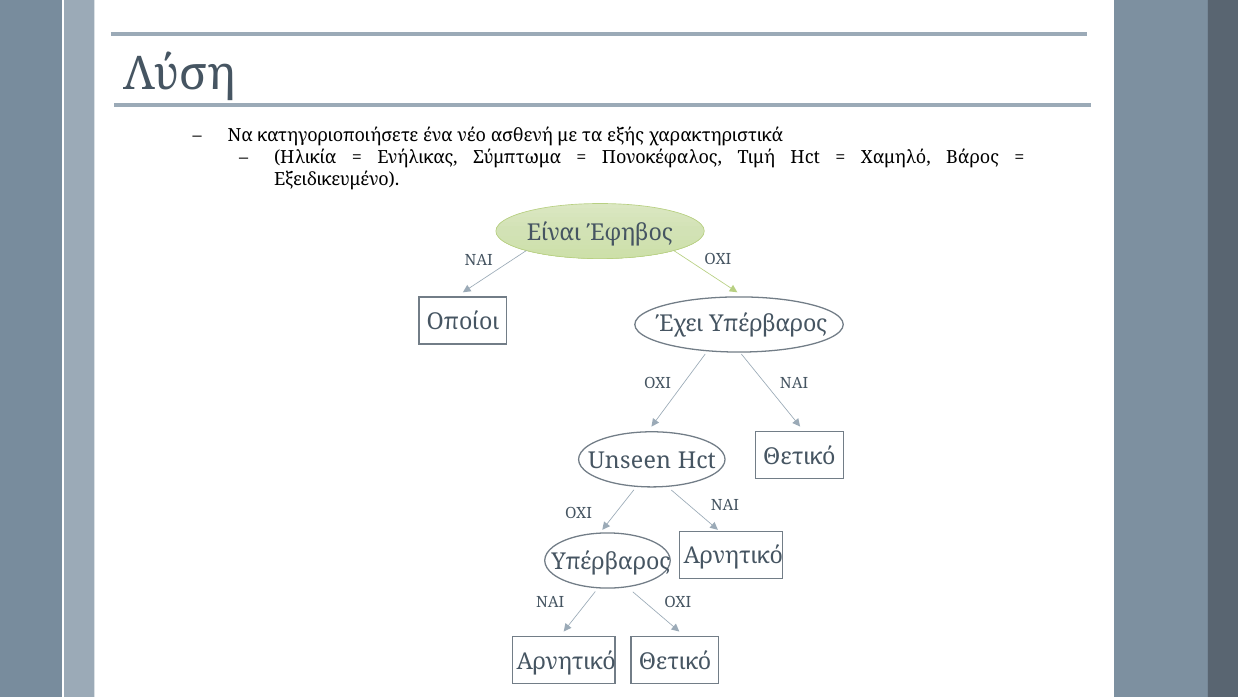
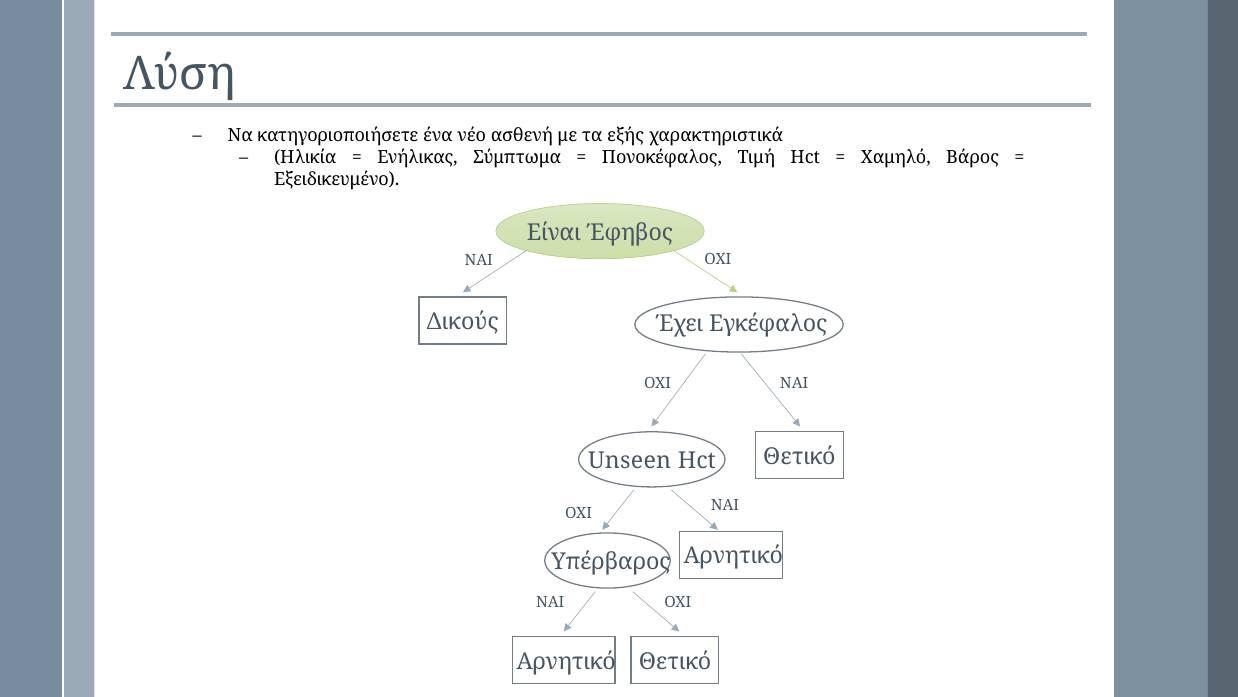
Οποίοι: Οποίοι -> Δικούς (463, 322)
Έχει Υπέρβαρος: Υπέρβαρος -> Εγκέφαλος (768, 324)
